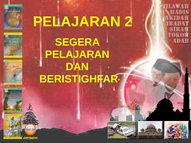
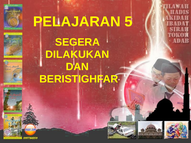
2: 2 -> 5 (128, 22)
PELAJARAN: PELAJARAN -> DILAKUKAN (77, 55)
